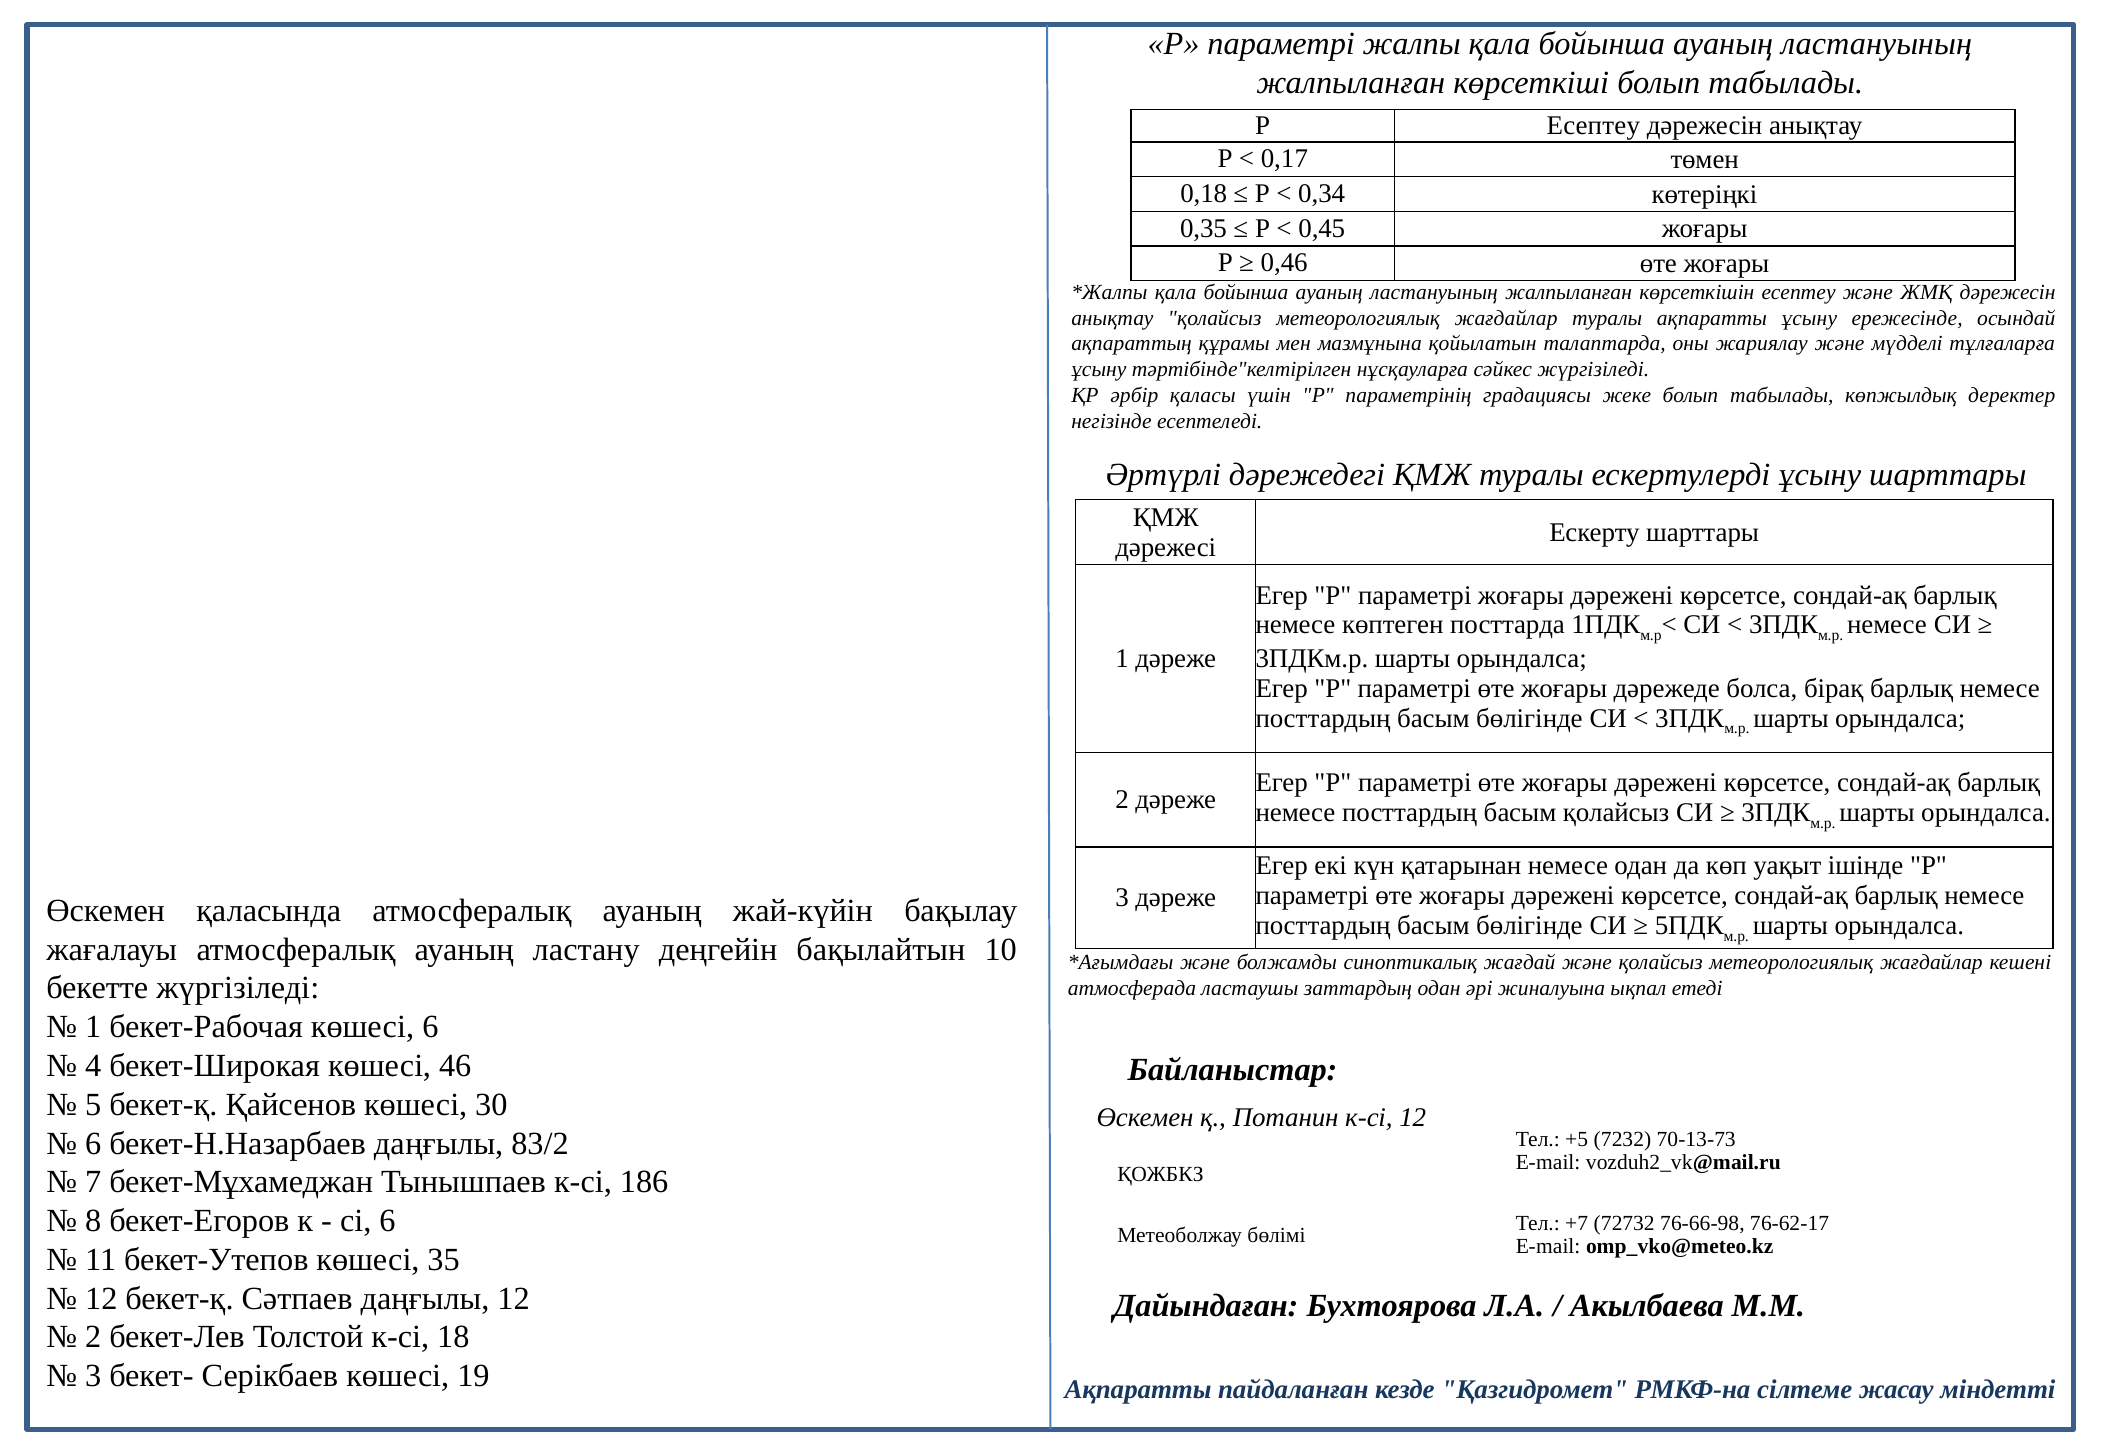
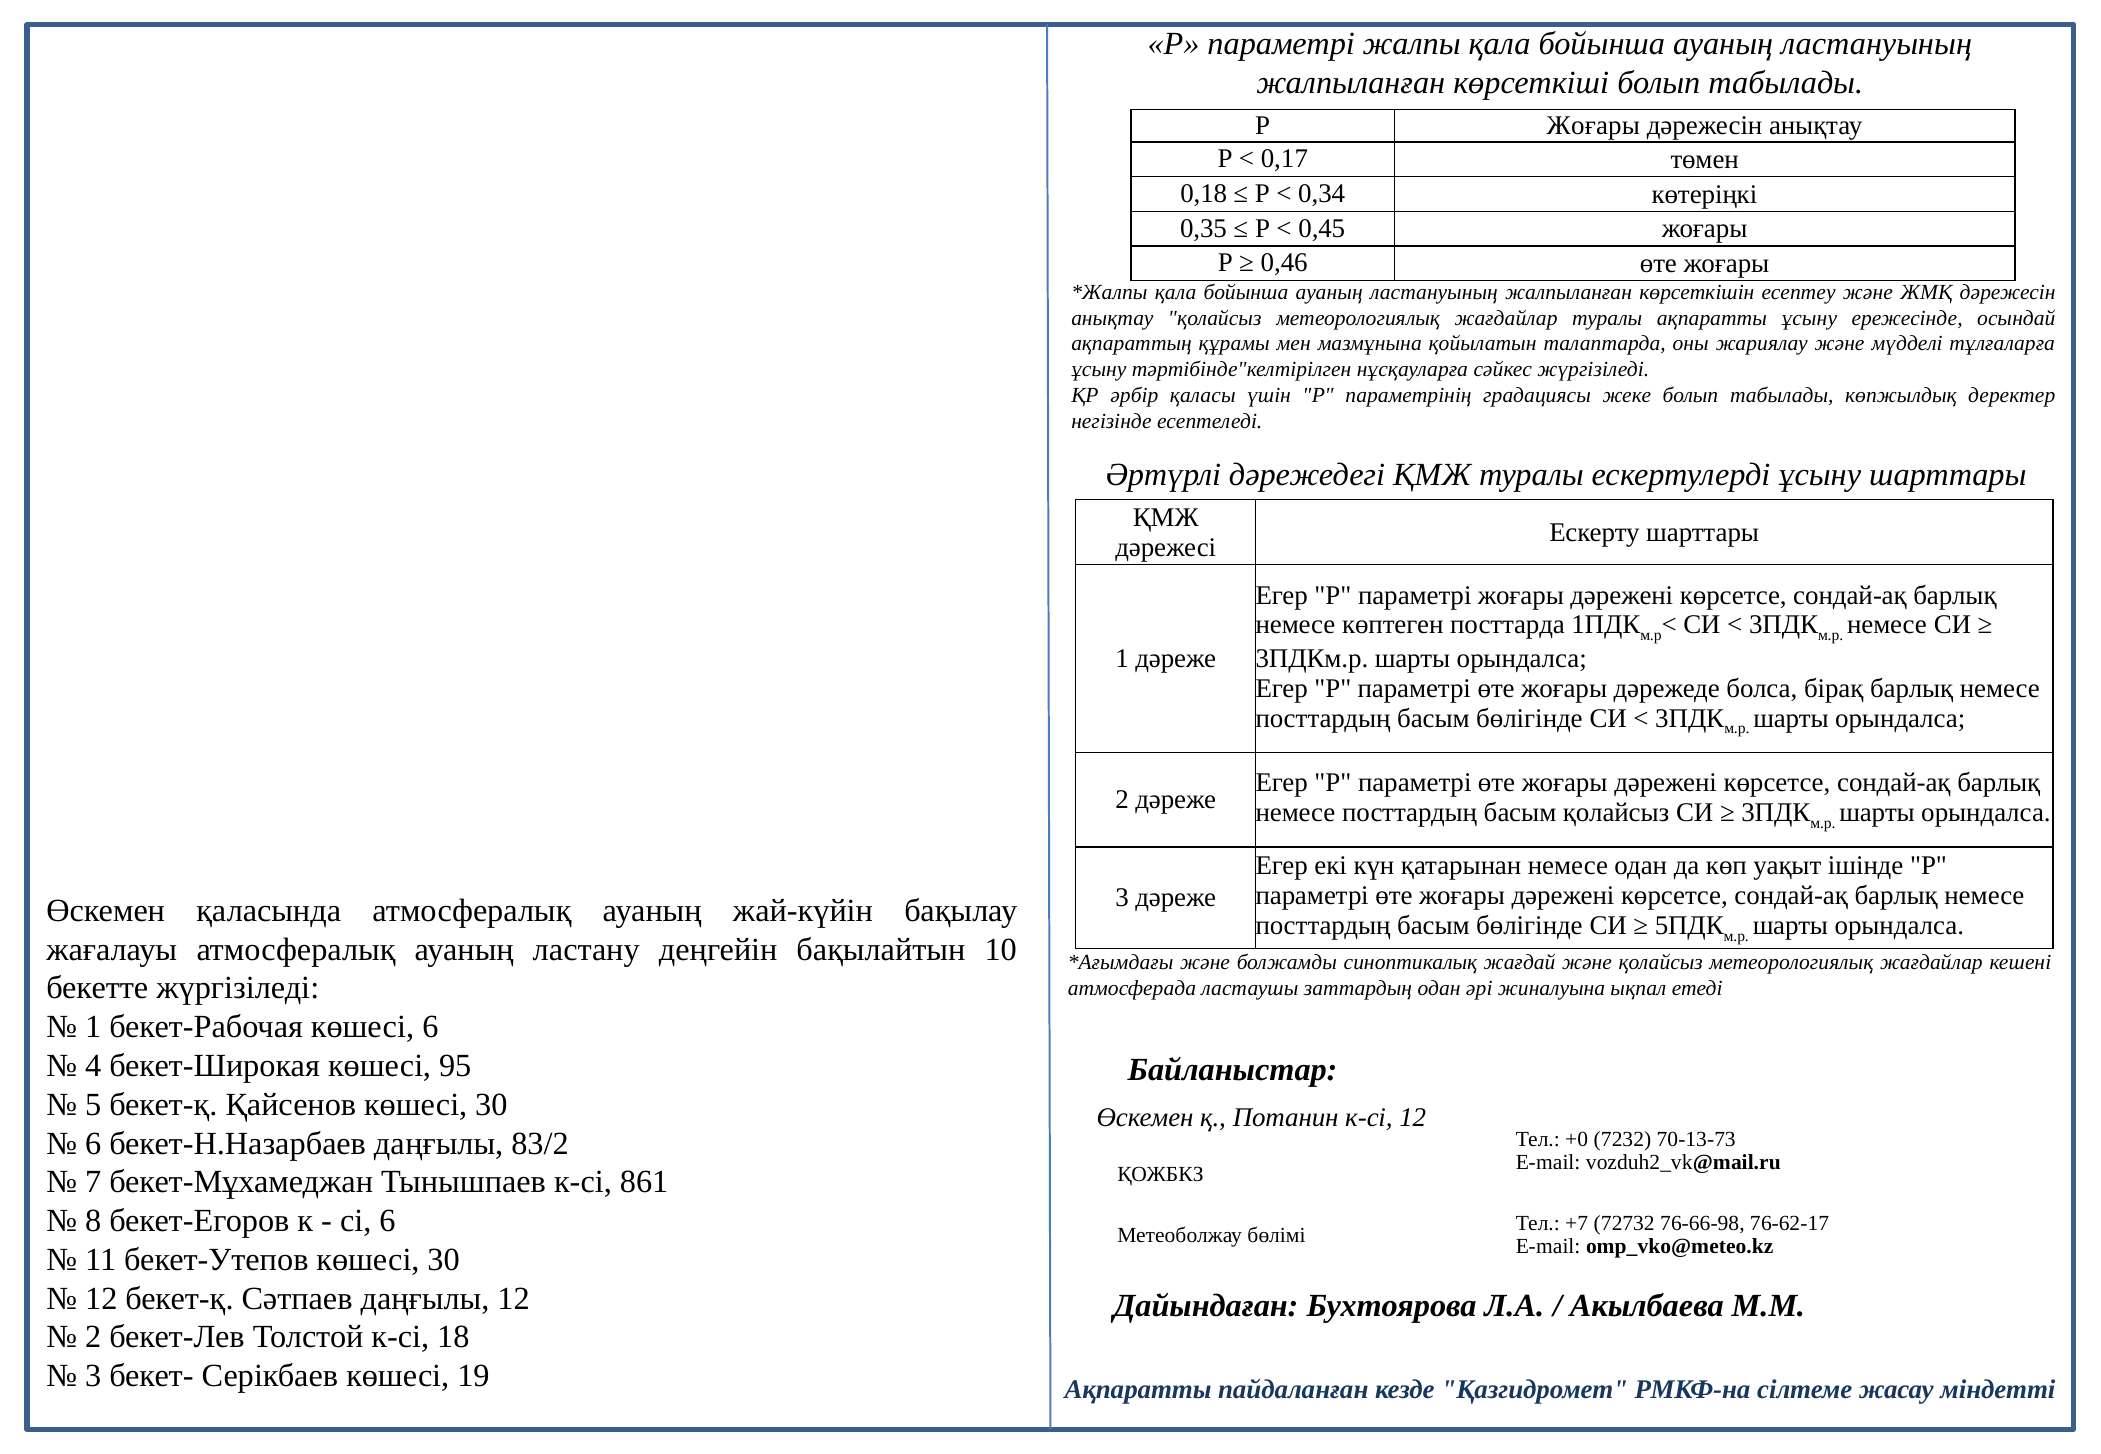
Р Есептеу: Есептеу -> Жоғары (1593, 126)
46: 46 -> 95 (455, 1066)
+5: +5 -> +0 (1577, 1139)
186: 186 -> 861 (644, 1183)
бекет-Утепов көшесі 35: 35 -> 30 (444, 1260)
